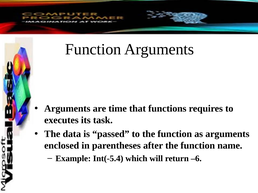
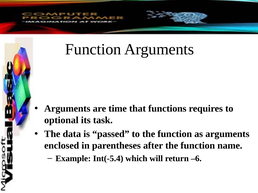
executes: executes -> optional (61, 120)
